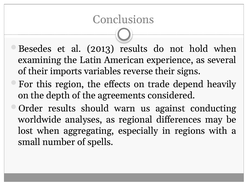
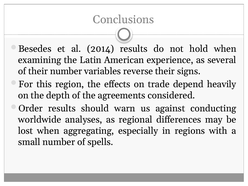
2013: 2013 -> 2014 (101, 49)
their imports: imports -> number (66, 71)
